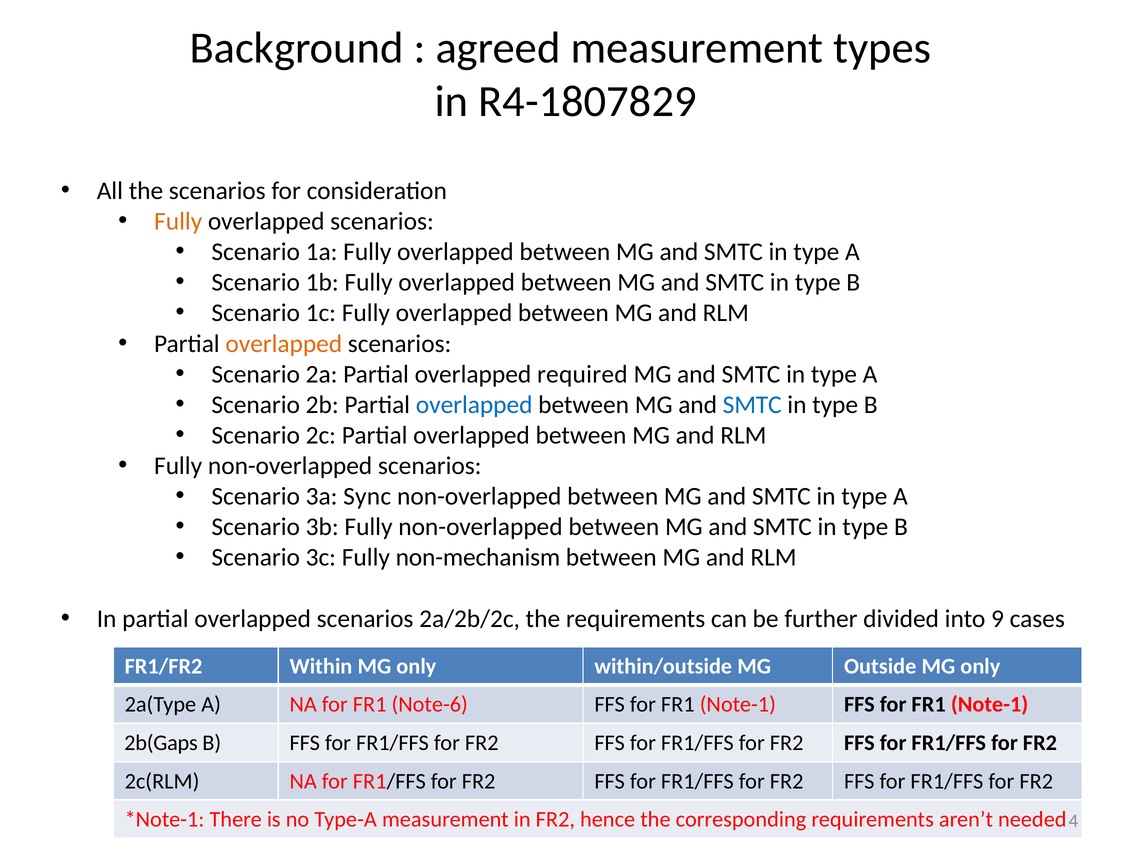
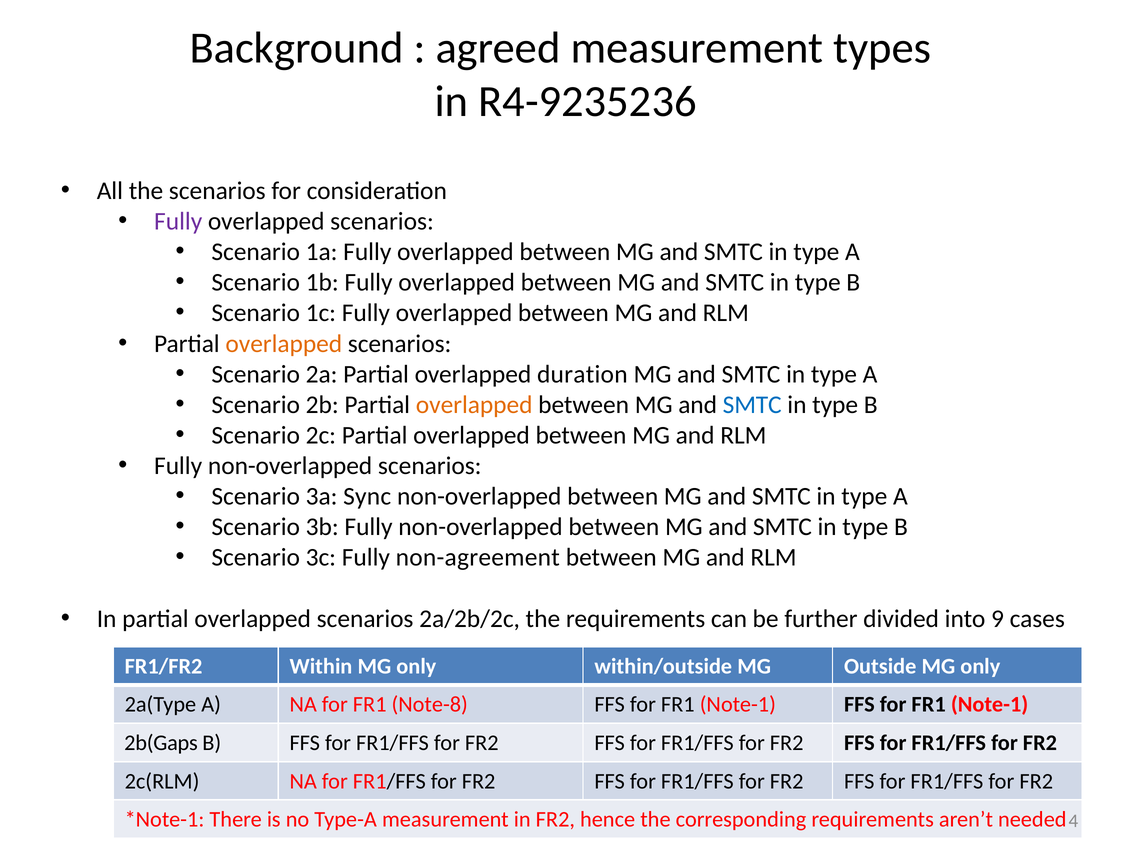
R4-1807829: R4-1807829 -> R4-9235236 (587, 102)
Fully colour: orange -> purple (178, 221)
required: required -> duration (582, 374)
overlapped colour: blue -> orange (474, 405)
non-mechanism: non-mechanism -> non-agreement (478, 558)
Note-6: Note-6 -> Note-8 (430, 705)
